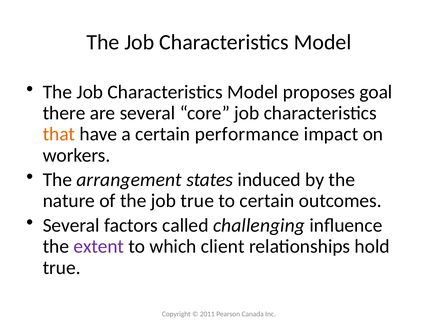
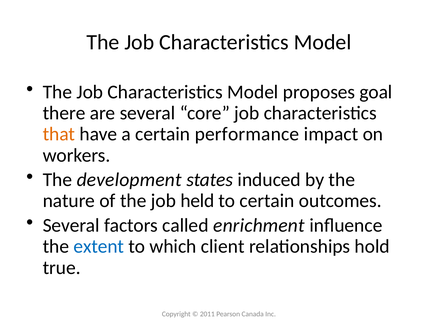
arrangement: arrangement -> development (129, 180)
job true: true -> held (197, 201)
challenging: challenging -> enrichment (259, 225)
extent colour: purple -> blue (99, 246)
